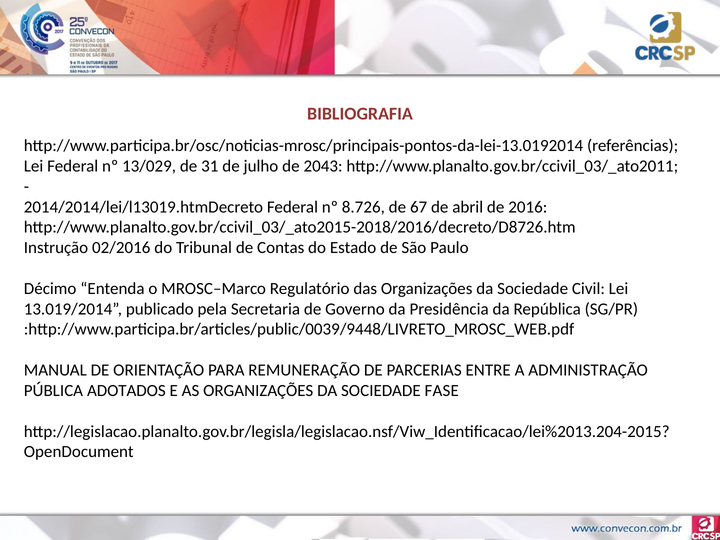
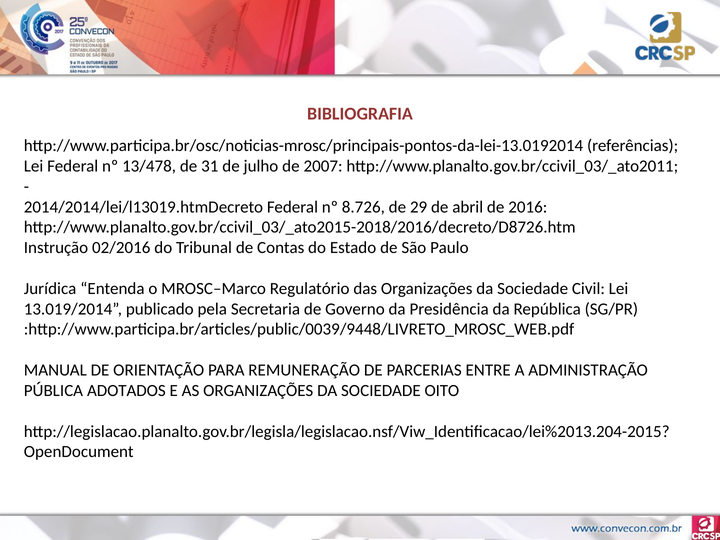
13/029: 13/029 -> 13/478 (149, 166)
2043: 2043 -> 2007 (323, 166)
67: 67 -> 29 (419, 207)
Décimo: Décimo -> Jurídica (50, 289)
FASE: FASE -> OITO (442, 391)
